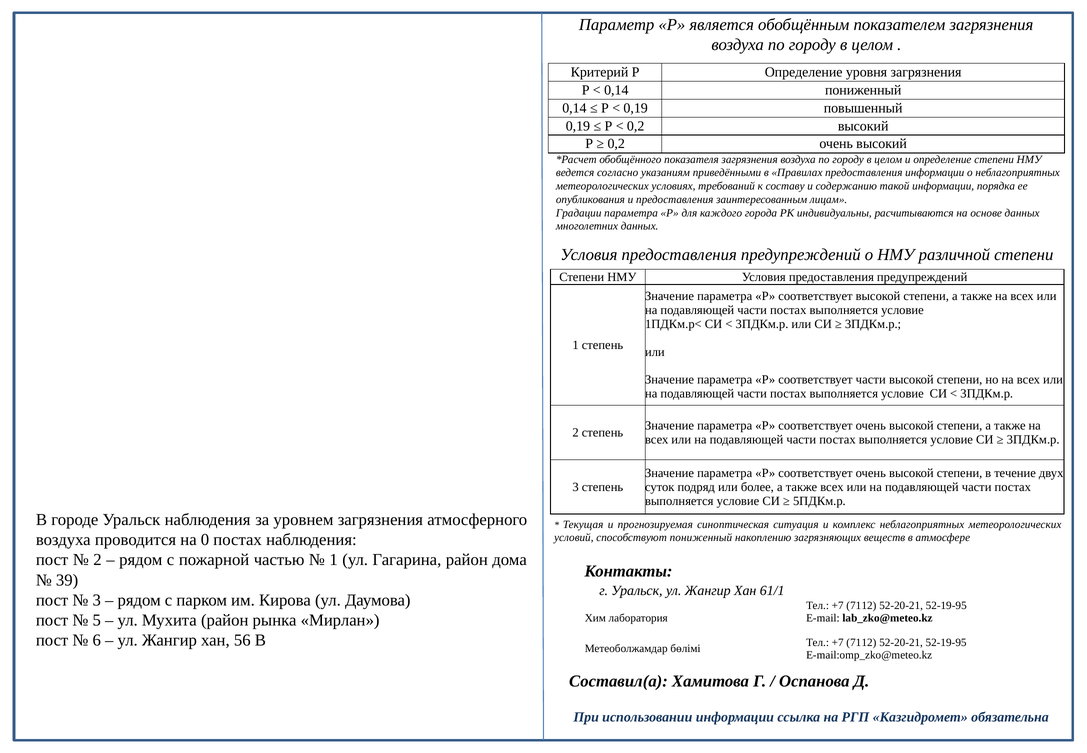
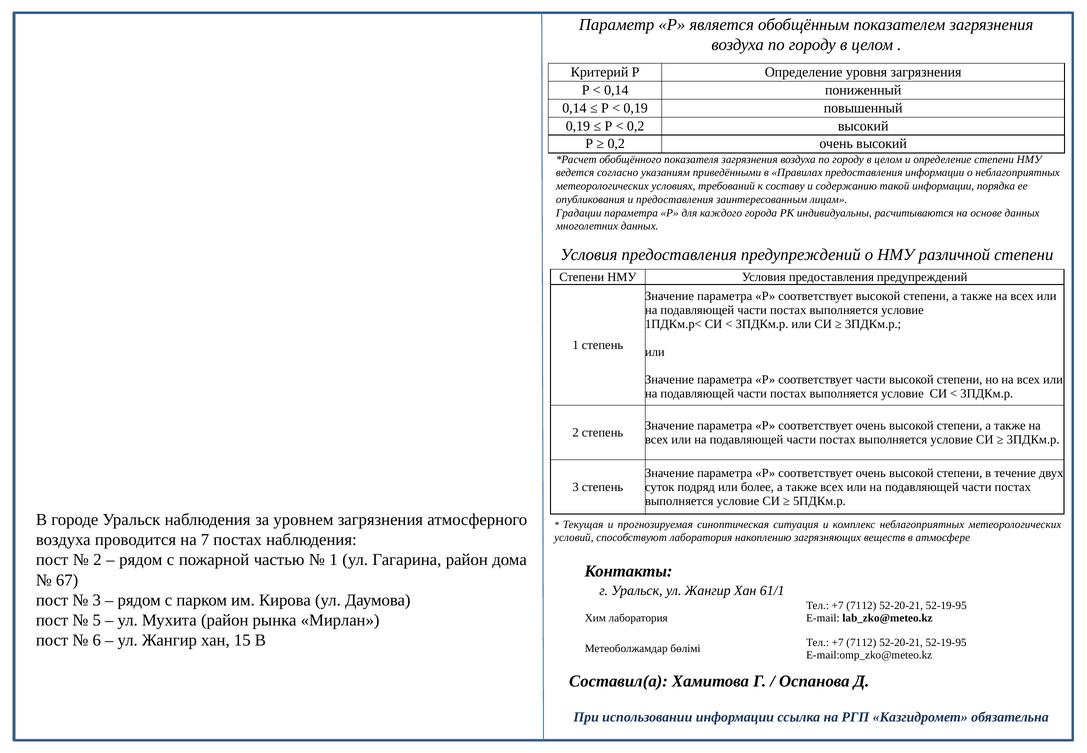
0: 0 -> 7 (205, 540)
способствуют пониженный: пониженный -> лаборатория (701, 537)
39: 39 -> 67 (67, 580)
56: 56 -> 15 (242, 640)
